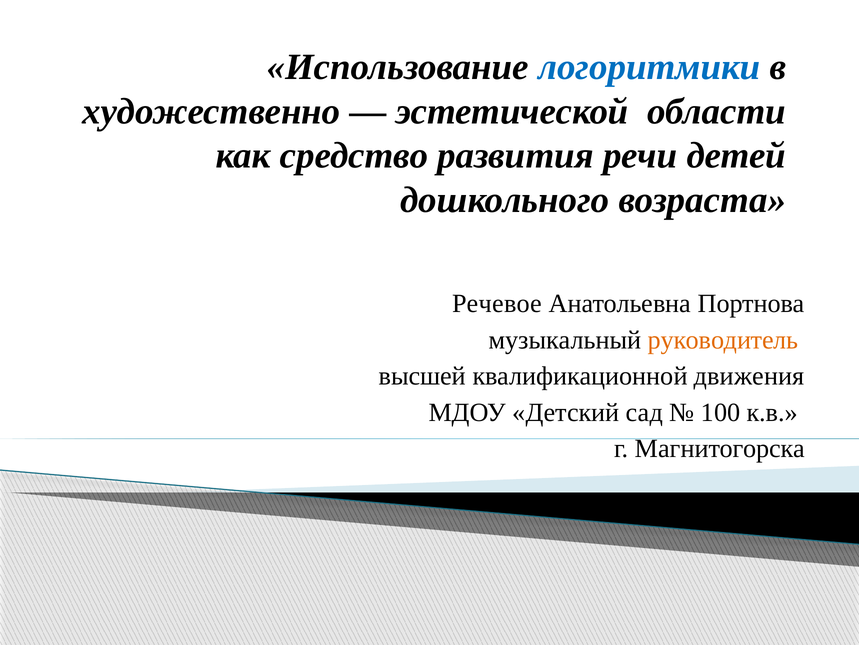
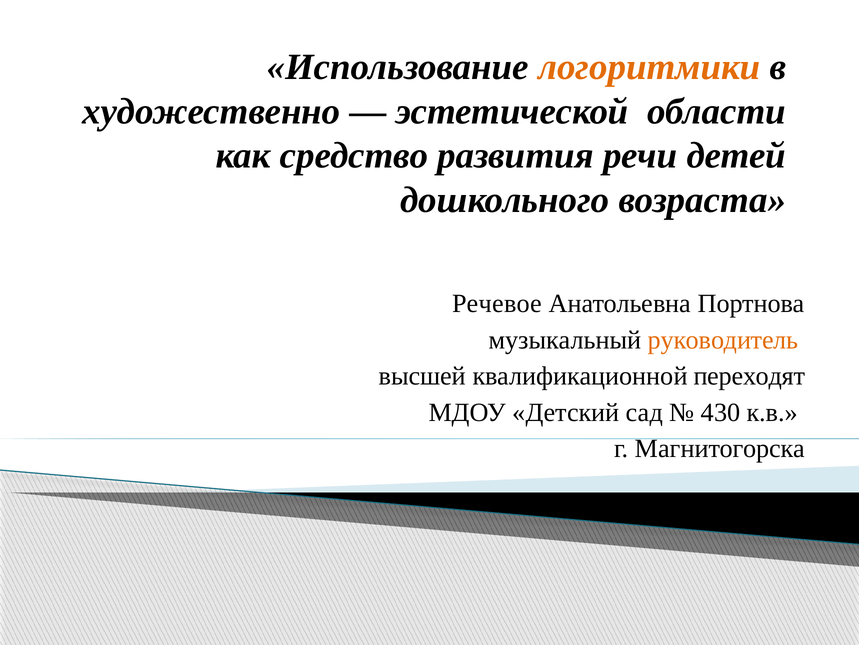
логоритмики colour: blue -> orange (649, 67)
движения: движения -> переходят (749, 376)
100: 100 -> 430 (721, 412)
